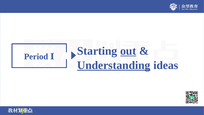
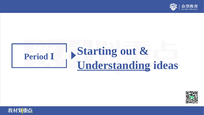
out underline: present -> none (128, 51)
